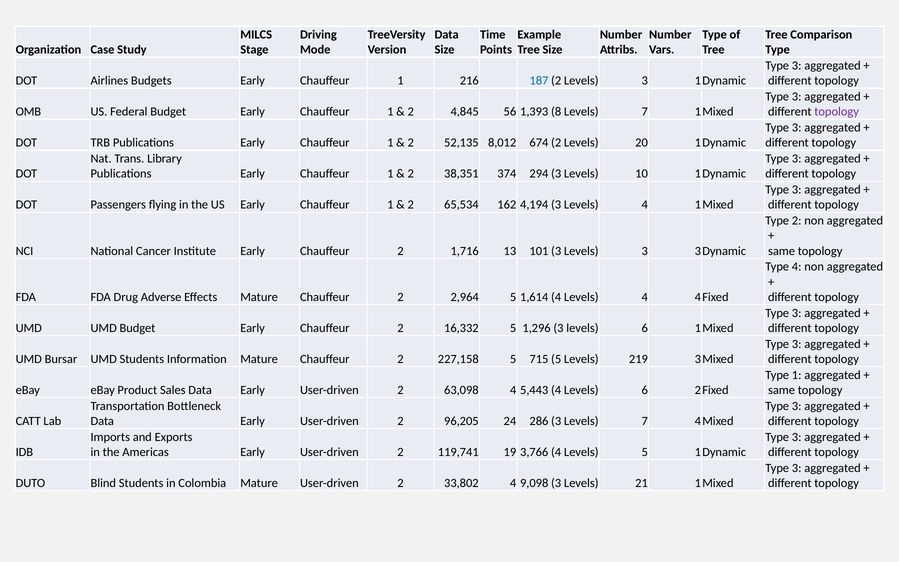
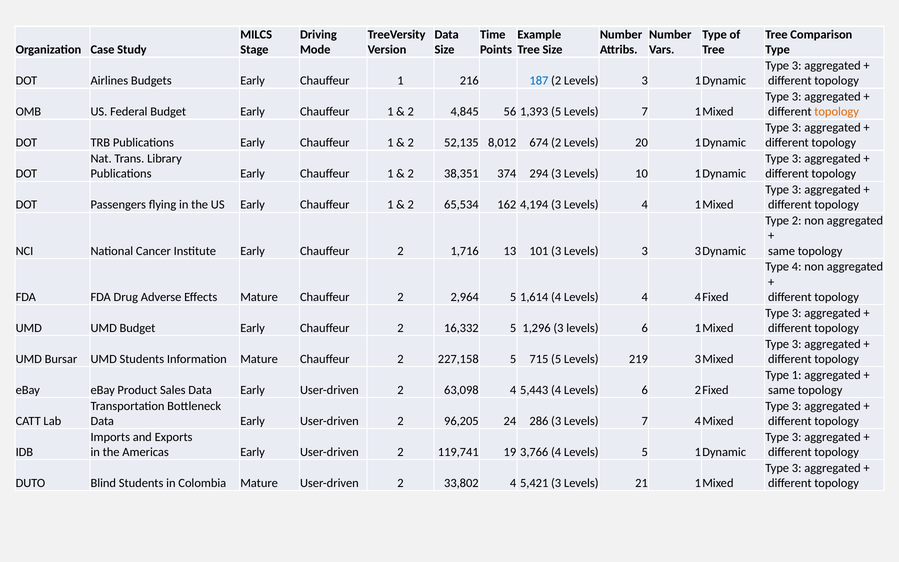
1,393 8: 8 -> 5 (556, 112)
topology colour: purple -> orange (837, 112)
9,098: 9,098 -> 5,421 (534, 483)
